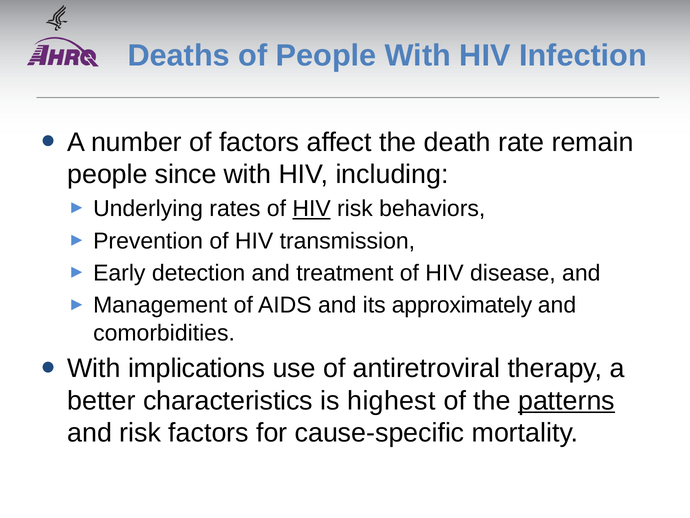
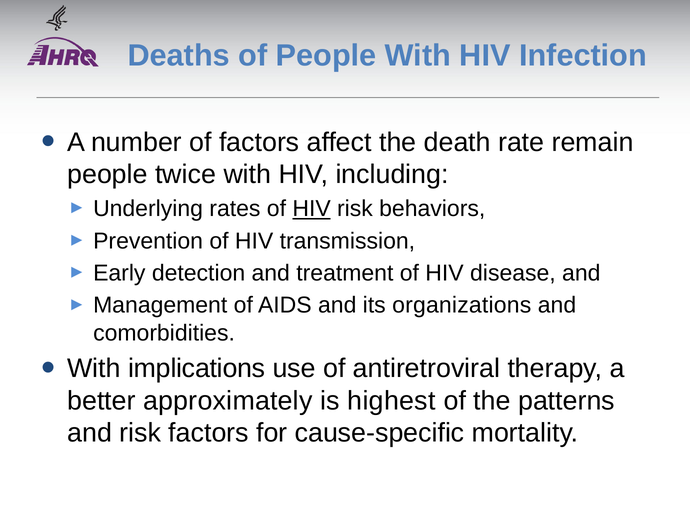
since: since -> twice (186, 174)
approximately: approximately -> organizations (462, 305)
characteristics: characteristics -> approximately (228, 400)
patterns underline: present -> none (566, 400)
